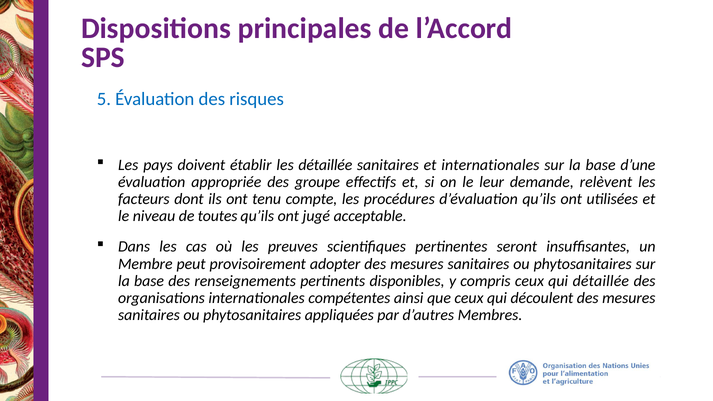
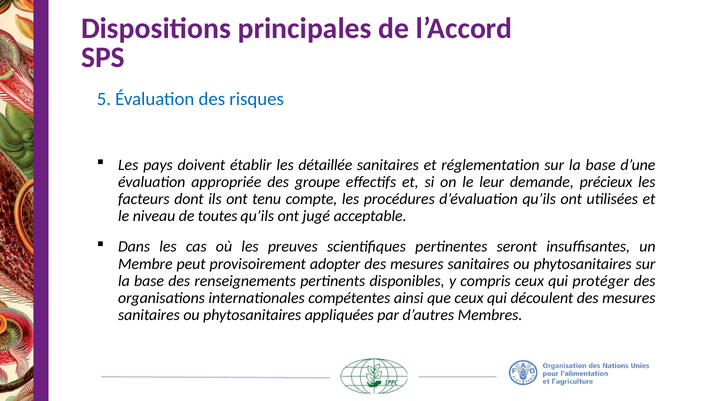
et internationales: internationales -> réglementation (490, 165)
relèvent: relèvent -> précieux (606, 182)
qui détaillée: détaillée -> protéger (601, 281)
